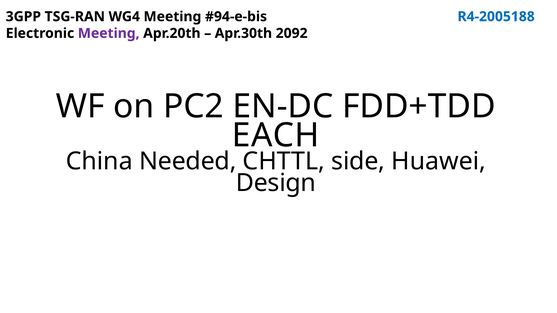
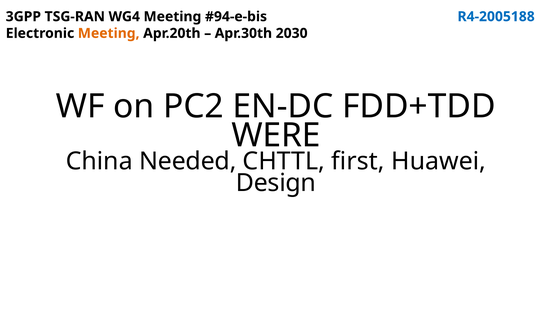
Meeting colour: purple -> orange (109, 33)
2092: 2092 -> 2030 (292, 33)
EACH: EACH -> WERE (276, 136)
side: side -> first (358, 161)
